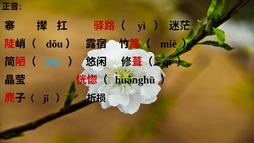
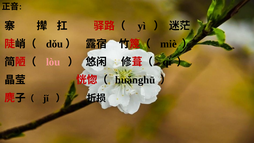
lòu colour: light blue -> pink (53, 62)
